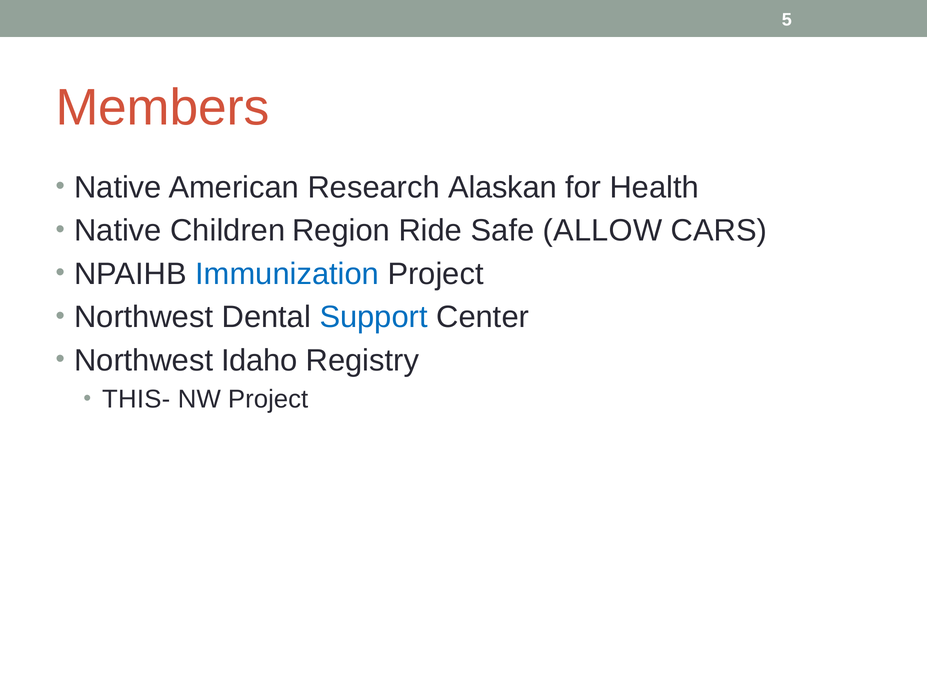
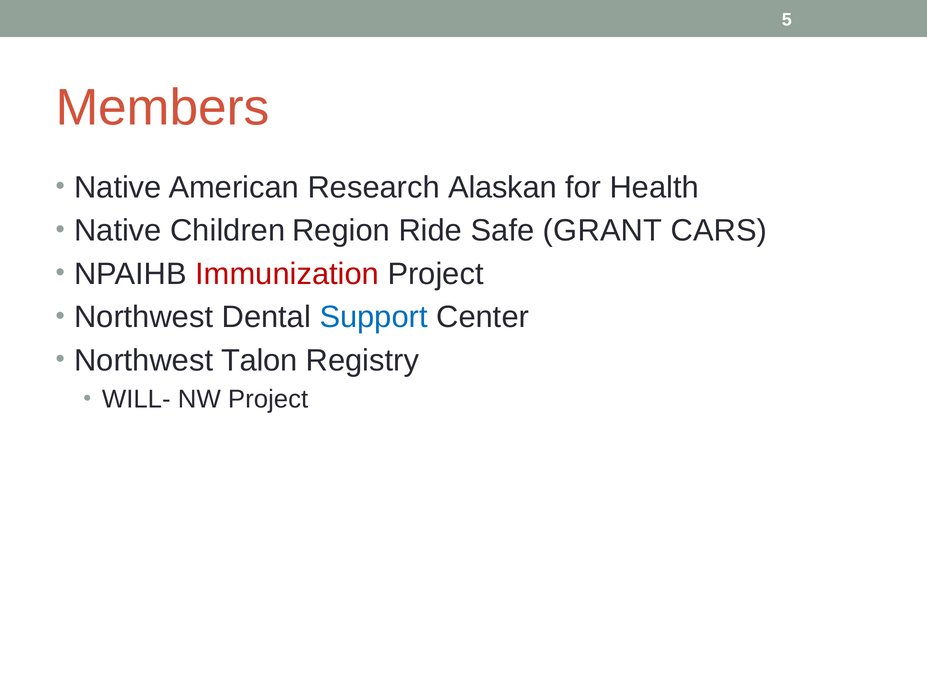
ALLOW: ALLOW -> GRANT (602, 231)
Immunization colour: blue -> red (287, 274)
Idaho: Idaho -> Talon (259, 361)
THIS-: THIS- -> WILL- (136, 399)
